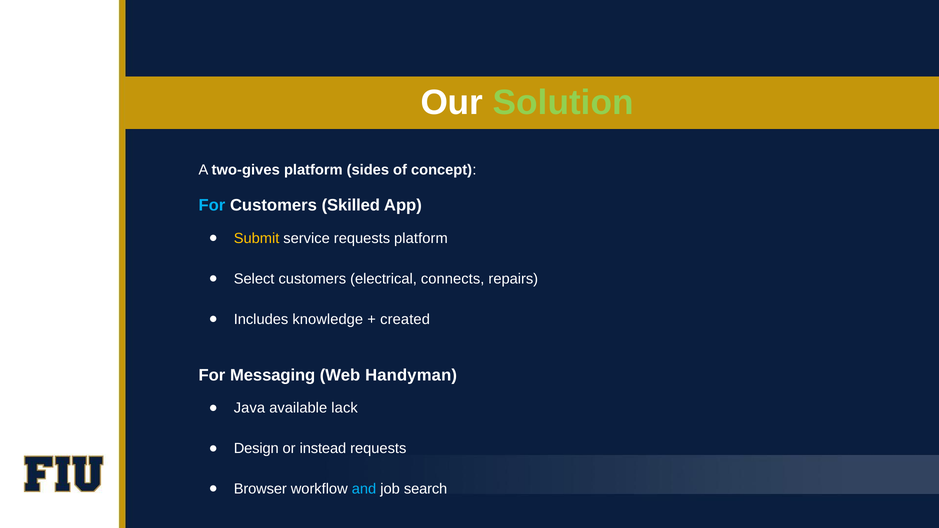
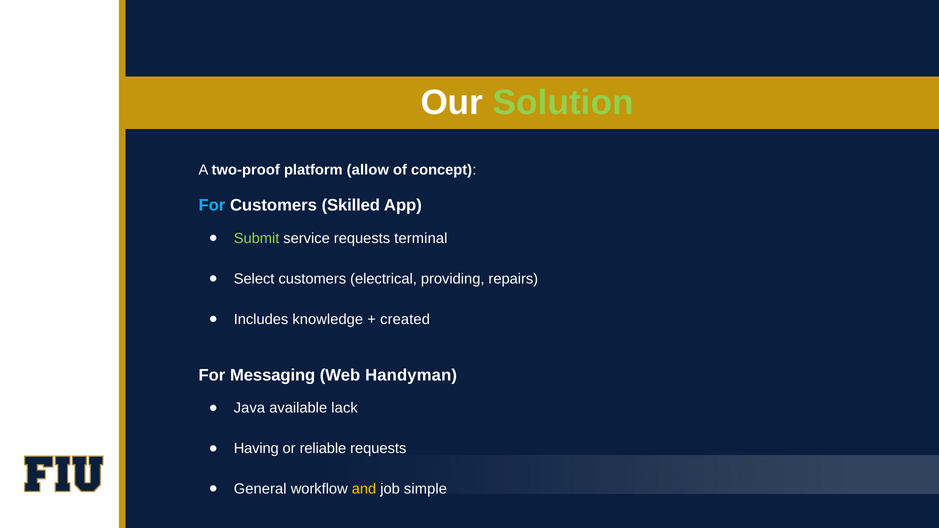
two-gives: two-gives -> two-proof (246, 170)
sides: sides -> allow (368, 170)
Submit colour: yellow -> light green (257, 238)
requests platform: platform -> terminal (421, 238)
connects: connects -> providing (453, 279)
Design: Design -> Having (256, 449)
instead: instead -> reliable (323, 449)
Browser: Browser -> General (260, 489)
and colour: light blue -> yellow (364, 489)
search: search -> simple (425, 489)
